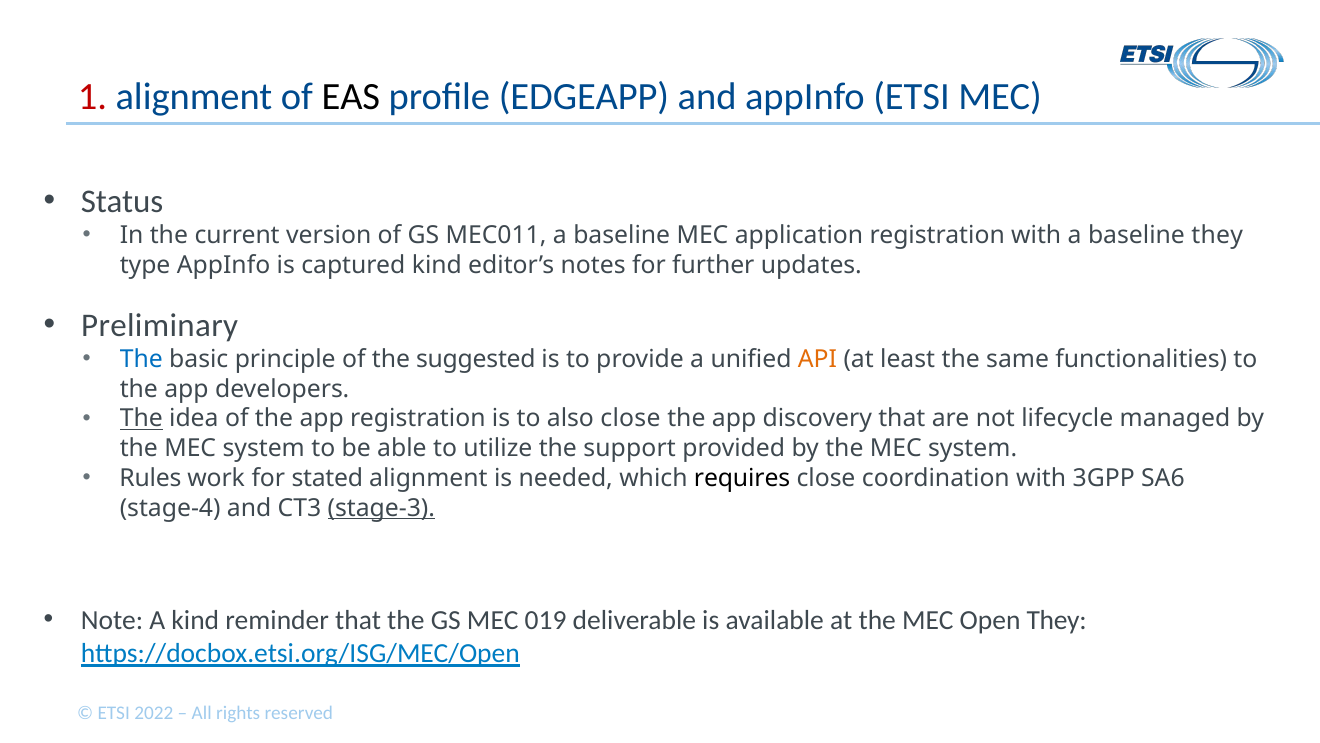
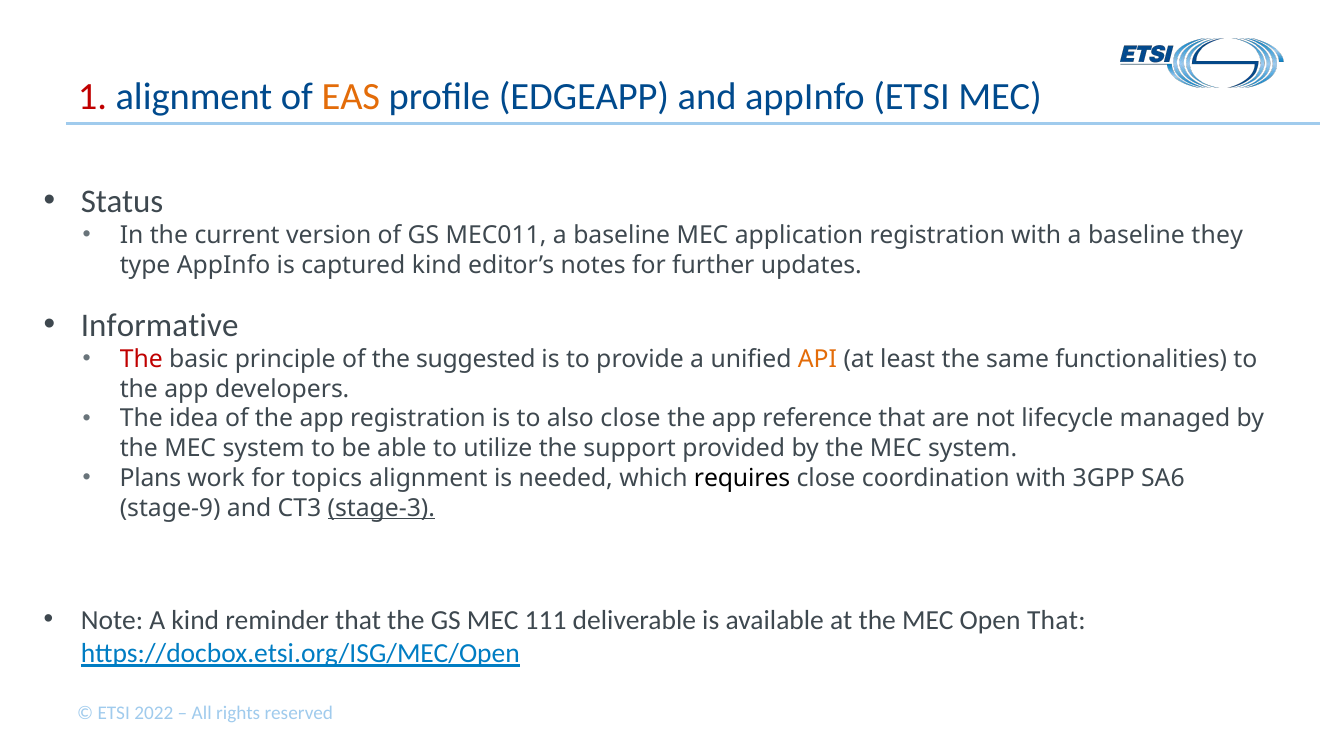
EAS colour: black -> orange (351, 97)
Preliminary: Preliminary -> Informative (160, 325)
The colour: blue -> red (141, 359)
The underline: present -> none (141, 419)
discovery: discovery -> reference (817, 419)
Rules: Rules -> Plans (150, 478)
stated: stated -> topics (327, 478)
stage-4: stage-4 -> stage-9 (170, 508)
019: 019 -> 111 (546, 620)
Open They: They -> That (1056, 620)
